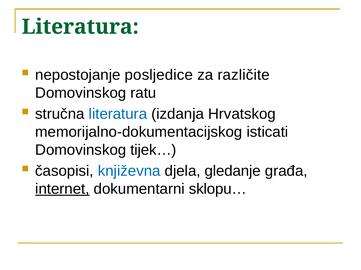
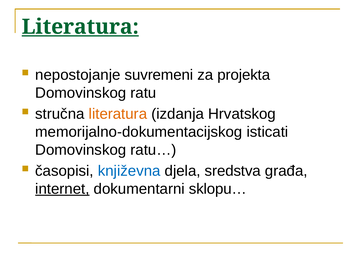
Literatura underline: none -> present (80, 27)
posljedice: posljedice -> suvremeni (159, 75)
različite: različite -> projekta (244, 75)
literatura colour: blue -> orange (118, 114)
tijek…: tijek… -> ratu… (153, 150)
gledanje: gledanje -> sredstva (233, 171)
